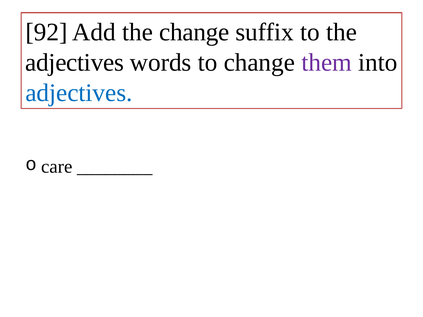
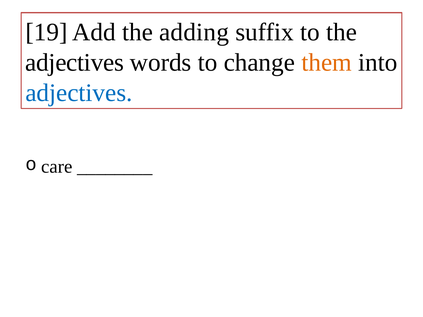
92: 92 -> 19 (46, 32)
the change: change -> adding (194, 32)
them colour: purple -> orange (327, 62)
